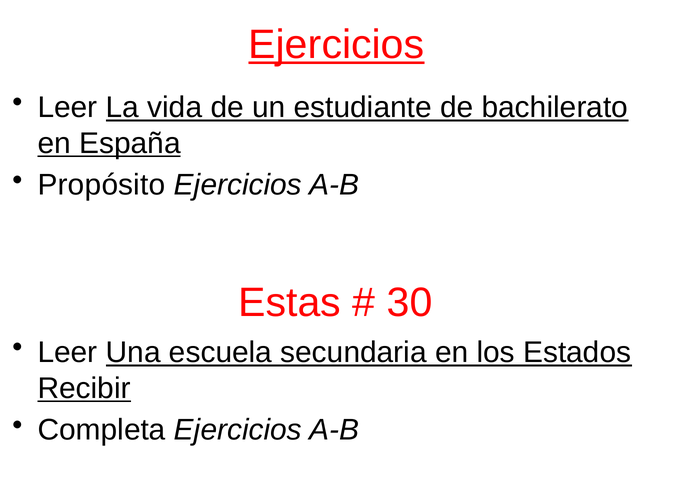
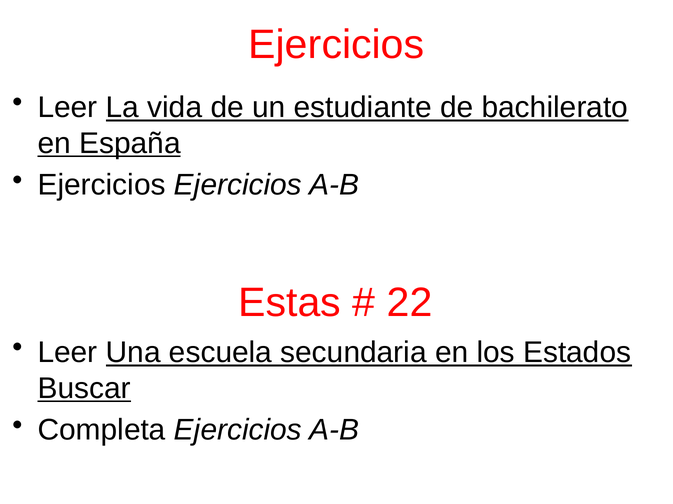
Ejercicios underline: present -> none (336, 45)
Propósito: Propósito -> Ejercicios (102, 185)
30: 30 -> 22 (410, 303)
Recibir: Recibir -> Buscar (84, 389)
